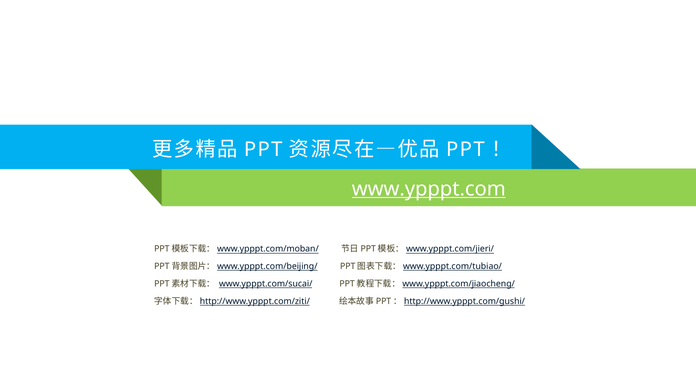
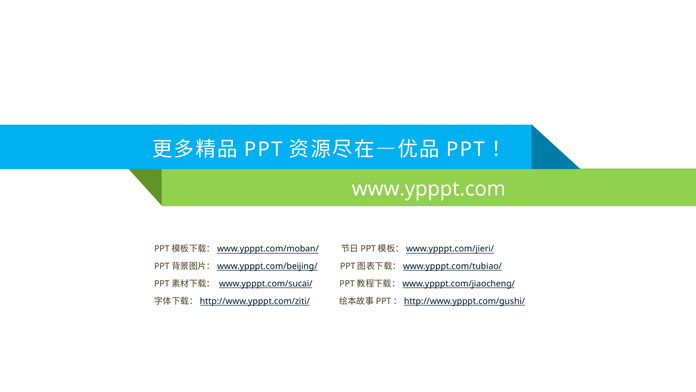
www.ypppt.com underline: present -> none (429, 189)
